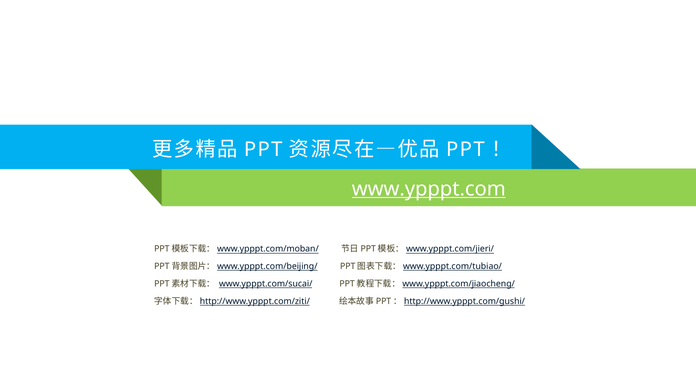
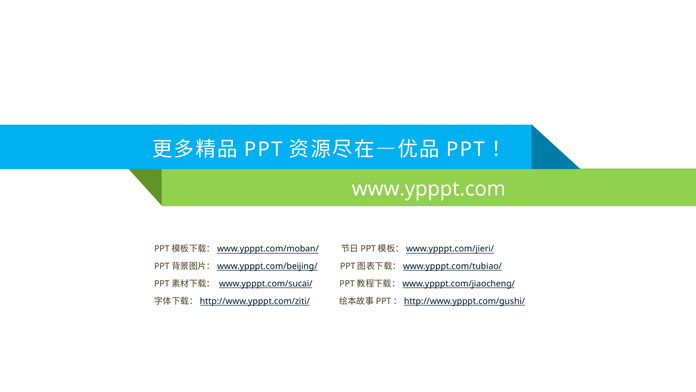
www.ypppt.com underline: present -> none (429, 189)
